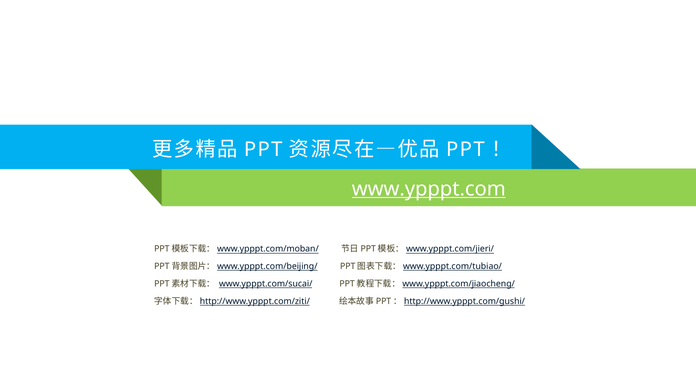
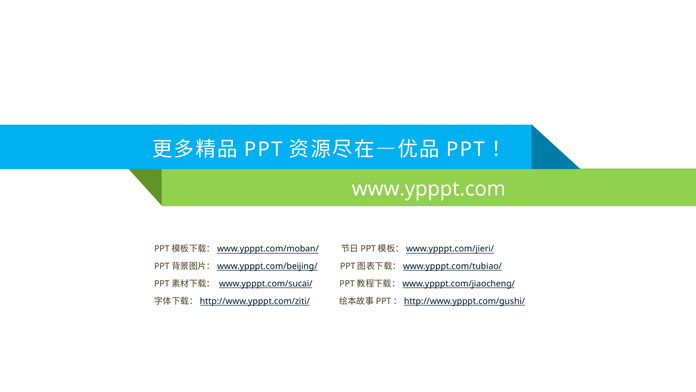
www.ypppt.com underline: present -> none (429, 189)
